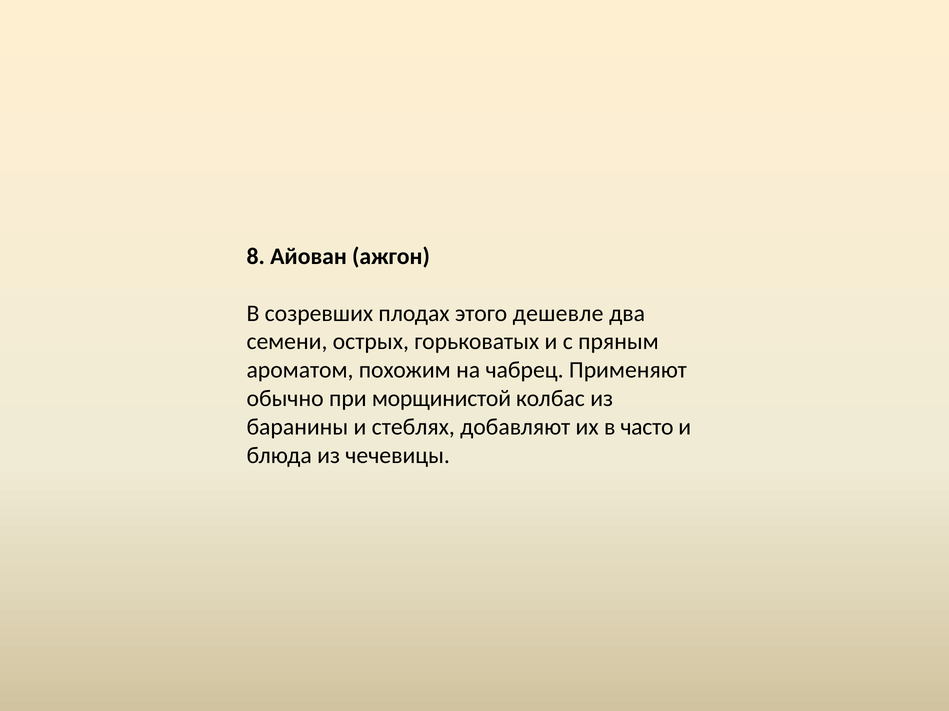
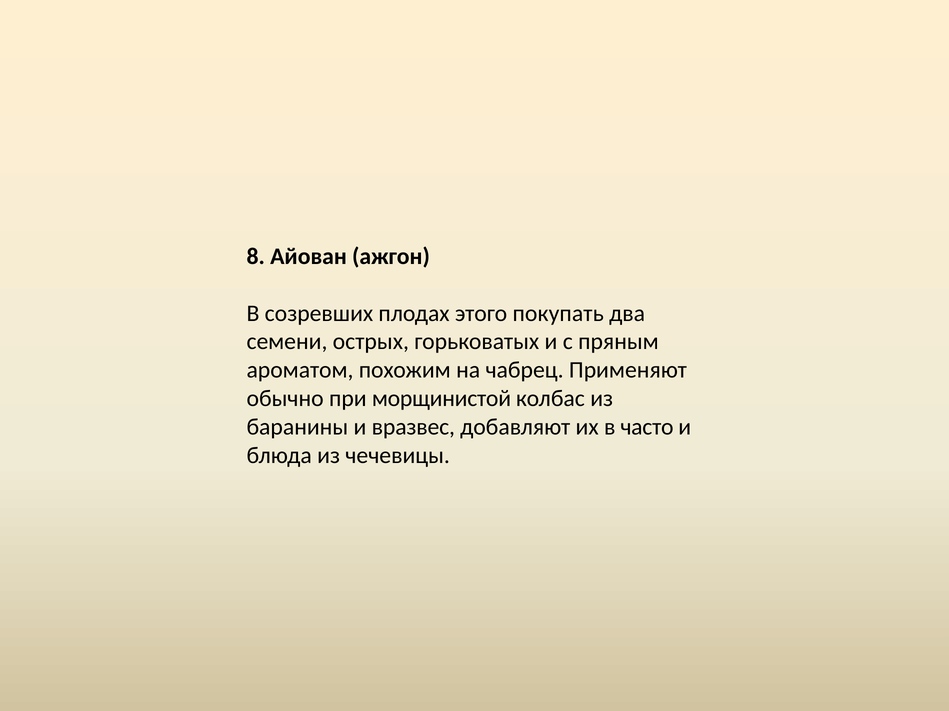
дешевле: дешевле -> покупать (558, 314)
стеблях: стеблях -> вразвес (413, 427)
